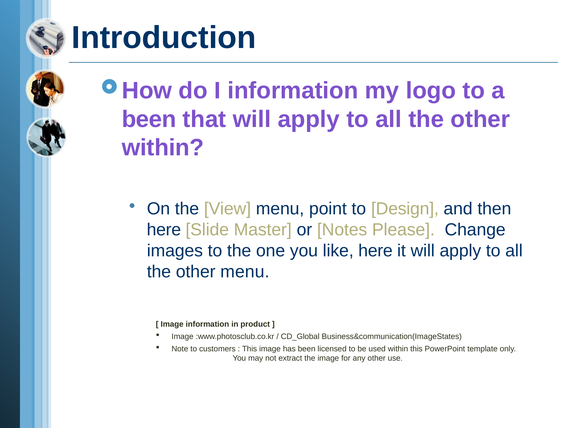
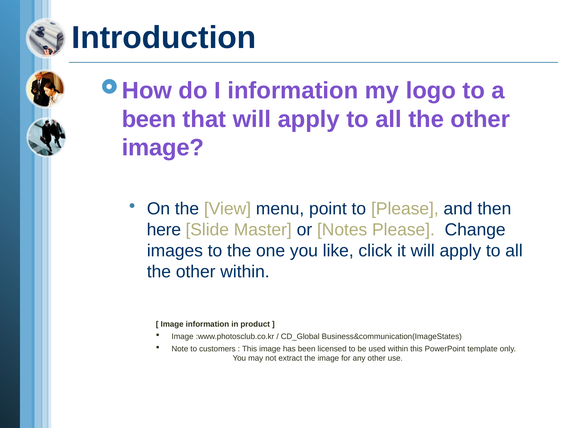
within: within -> image (163, 148)
to Design: Design -> Please (405, 209)
like here: here -> click (375, 251)
other menu: menu -> within (245, 272)
